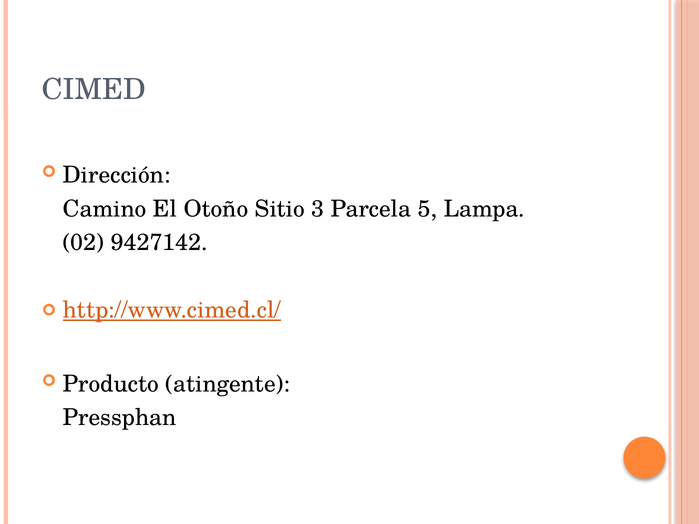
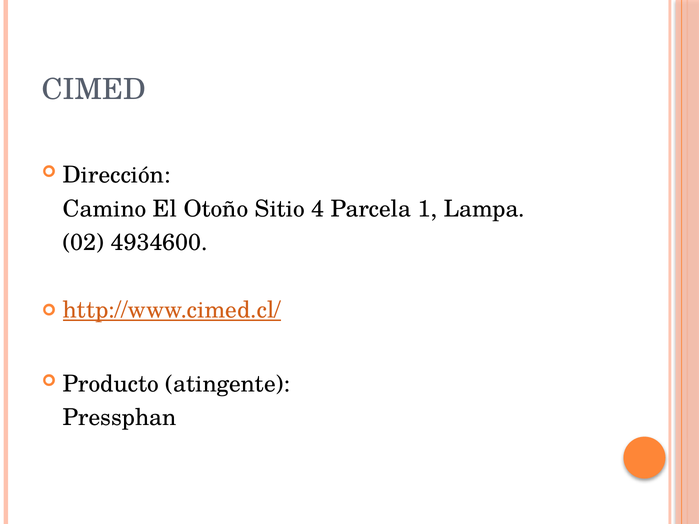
3: 3 -> 4 (318, 209)
5: 5 -> 1 (427, 209)
9427142: 9427142 -> 4934600 (159, 243)
